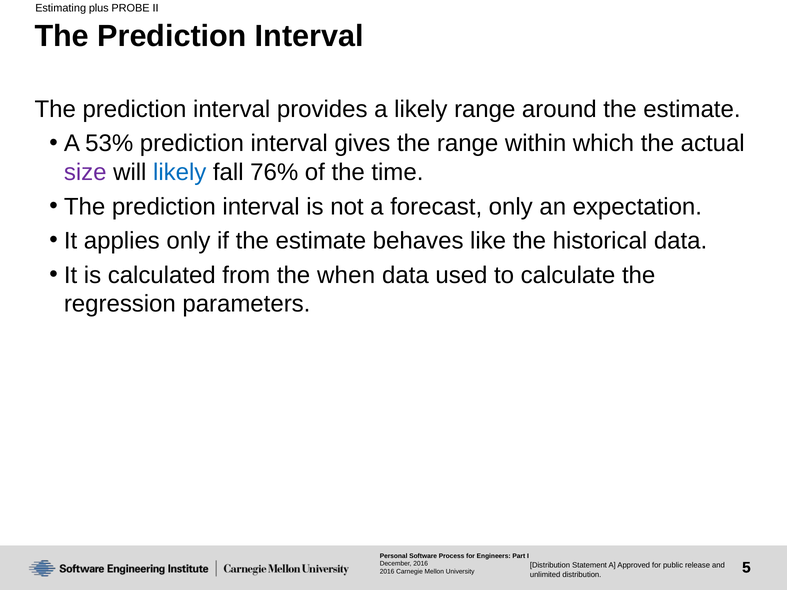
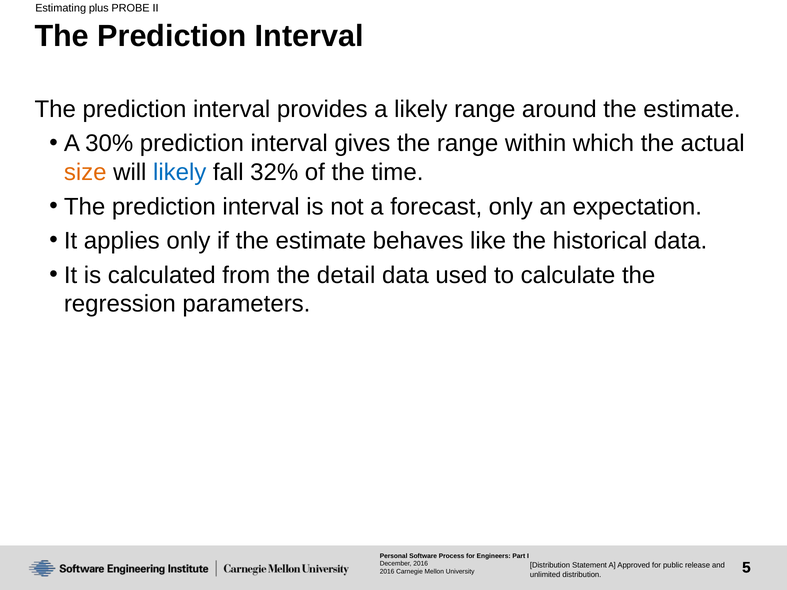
53%: 53% -> 30% (109, 144)
size colour: purple -> orange (85, 172)
76%: 76% -> 32% (274, 172)
when: when -> detail (346, 275)
